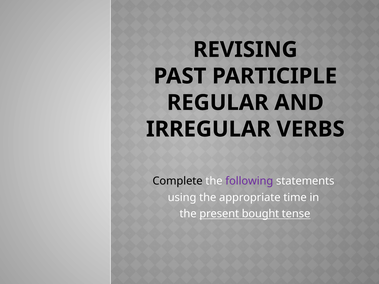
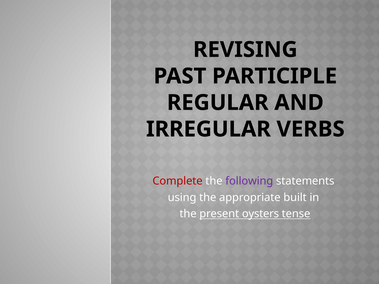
Complete colour: black -> red (178, 181)
time: time -> built (295, 198)
bought: bought -> oysters (260, 214)
